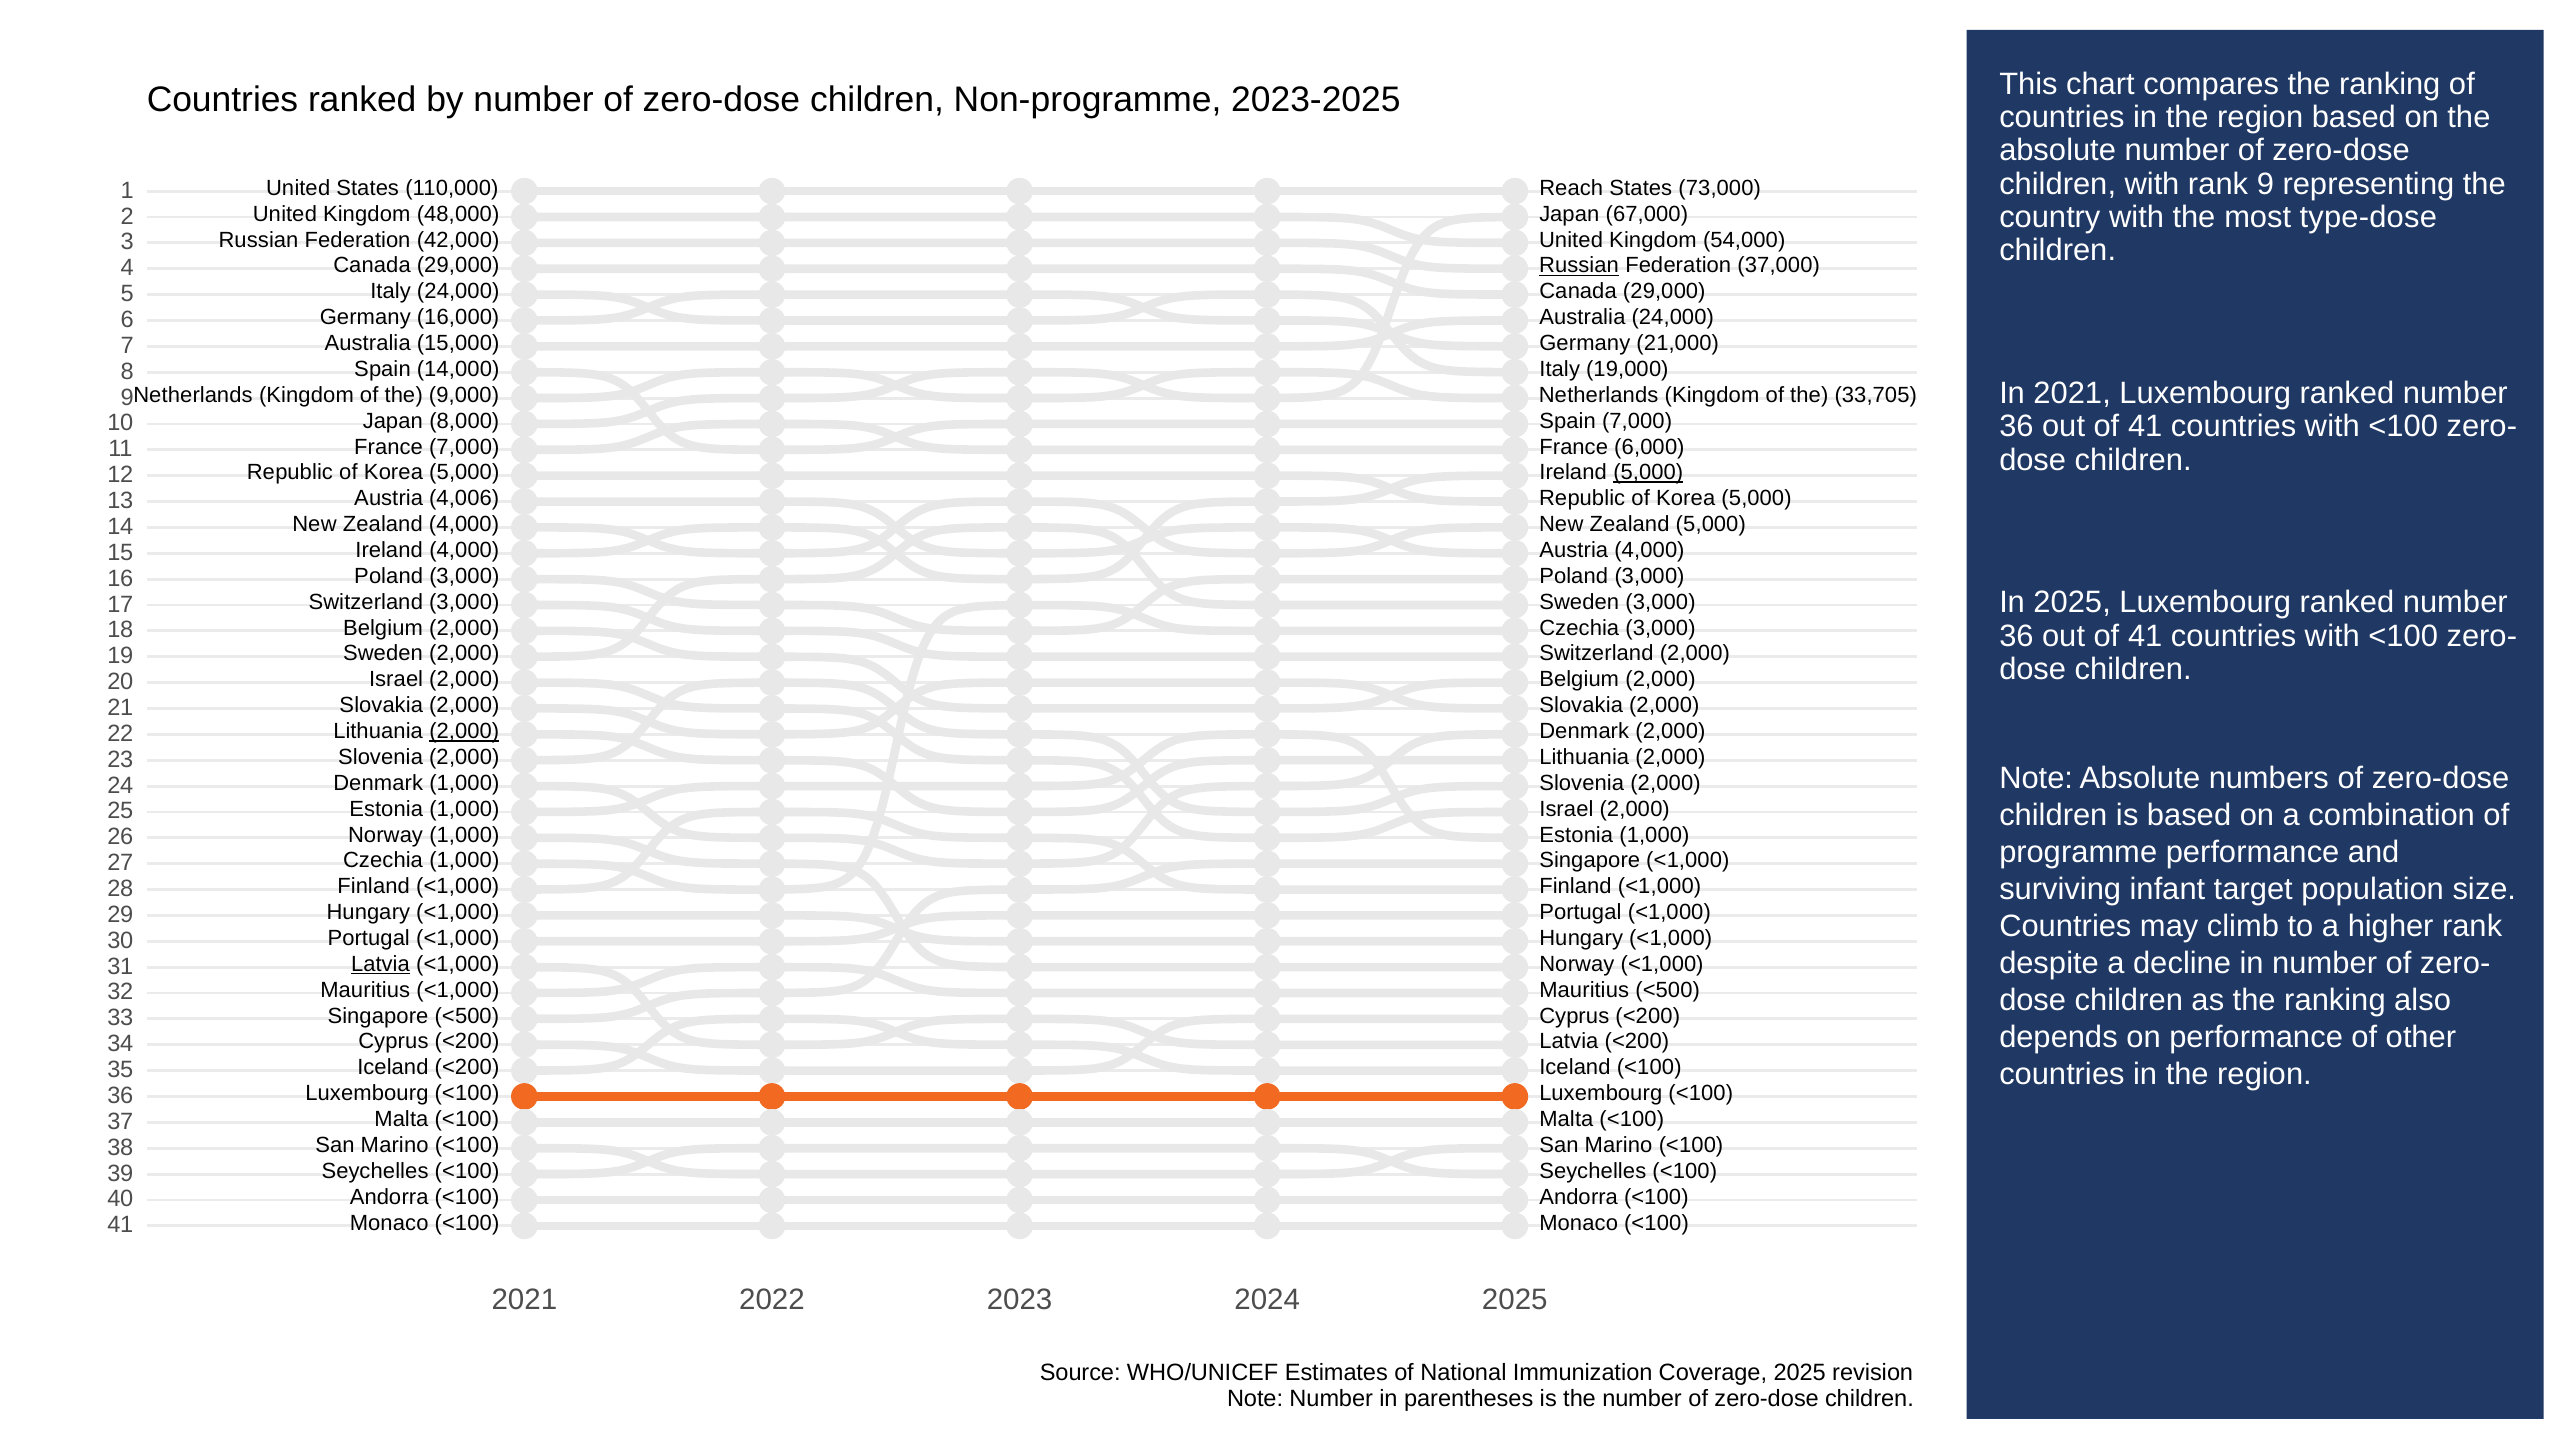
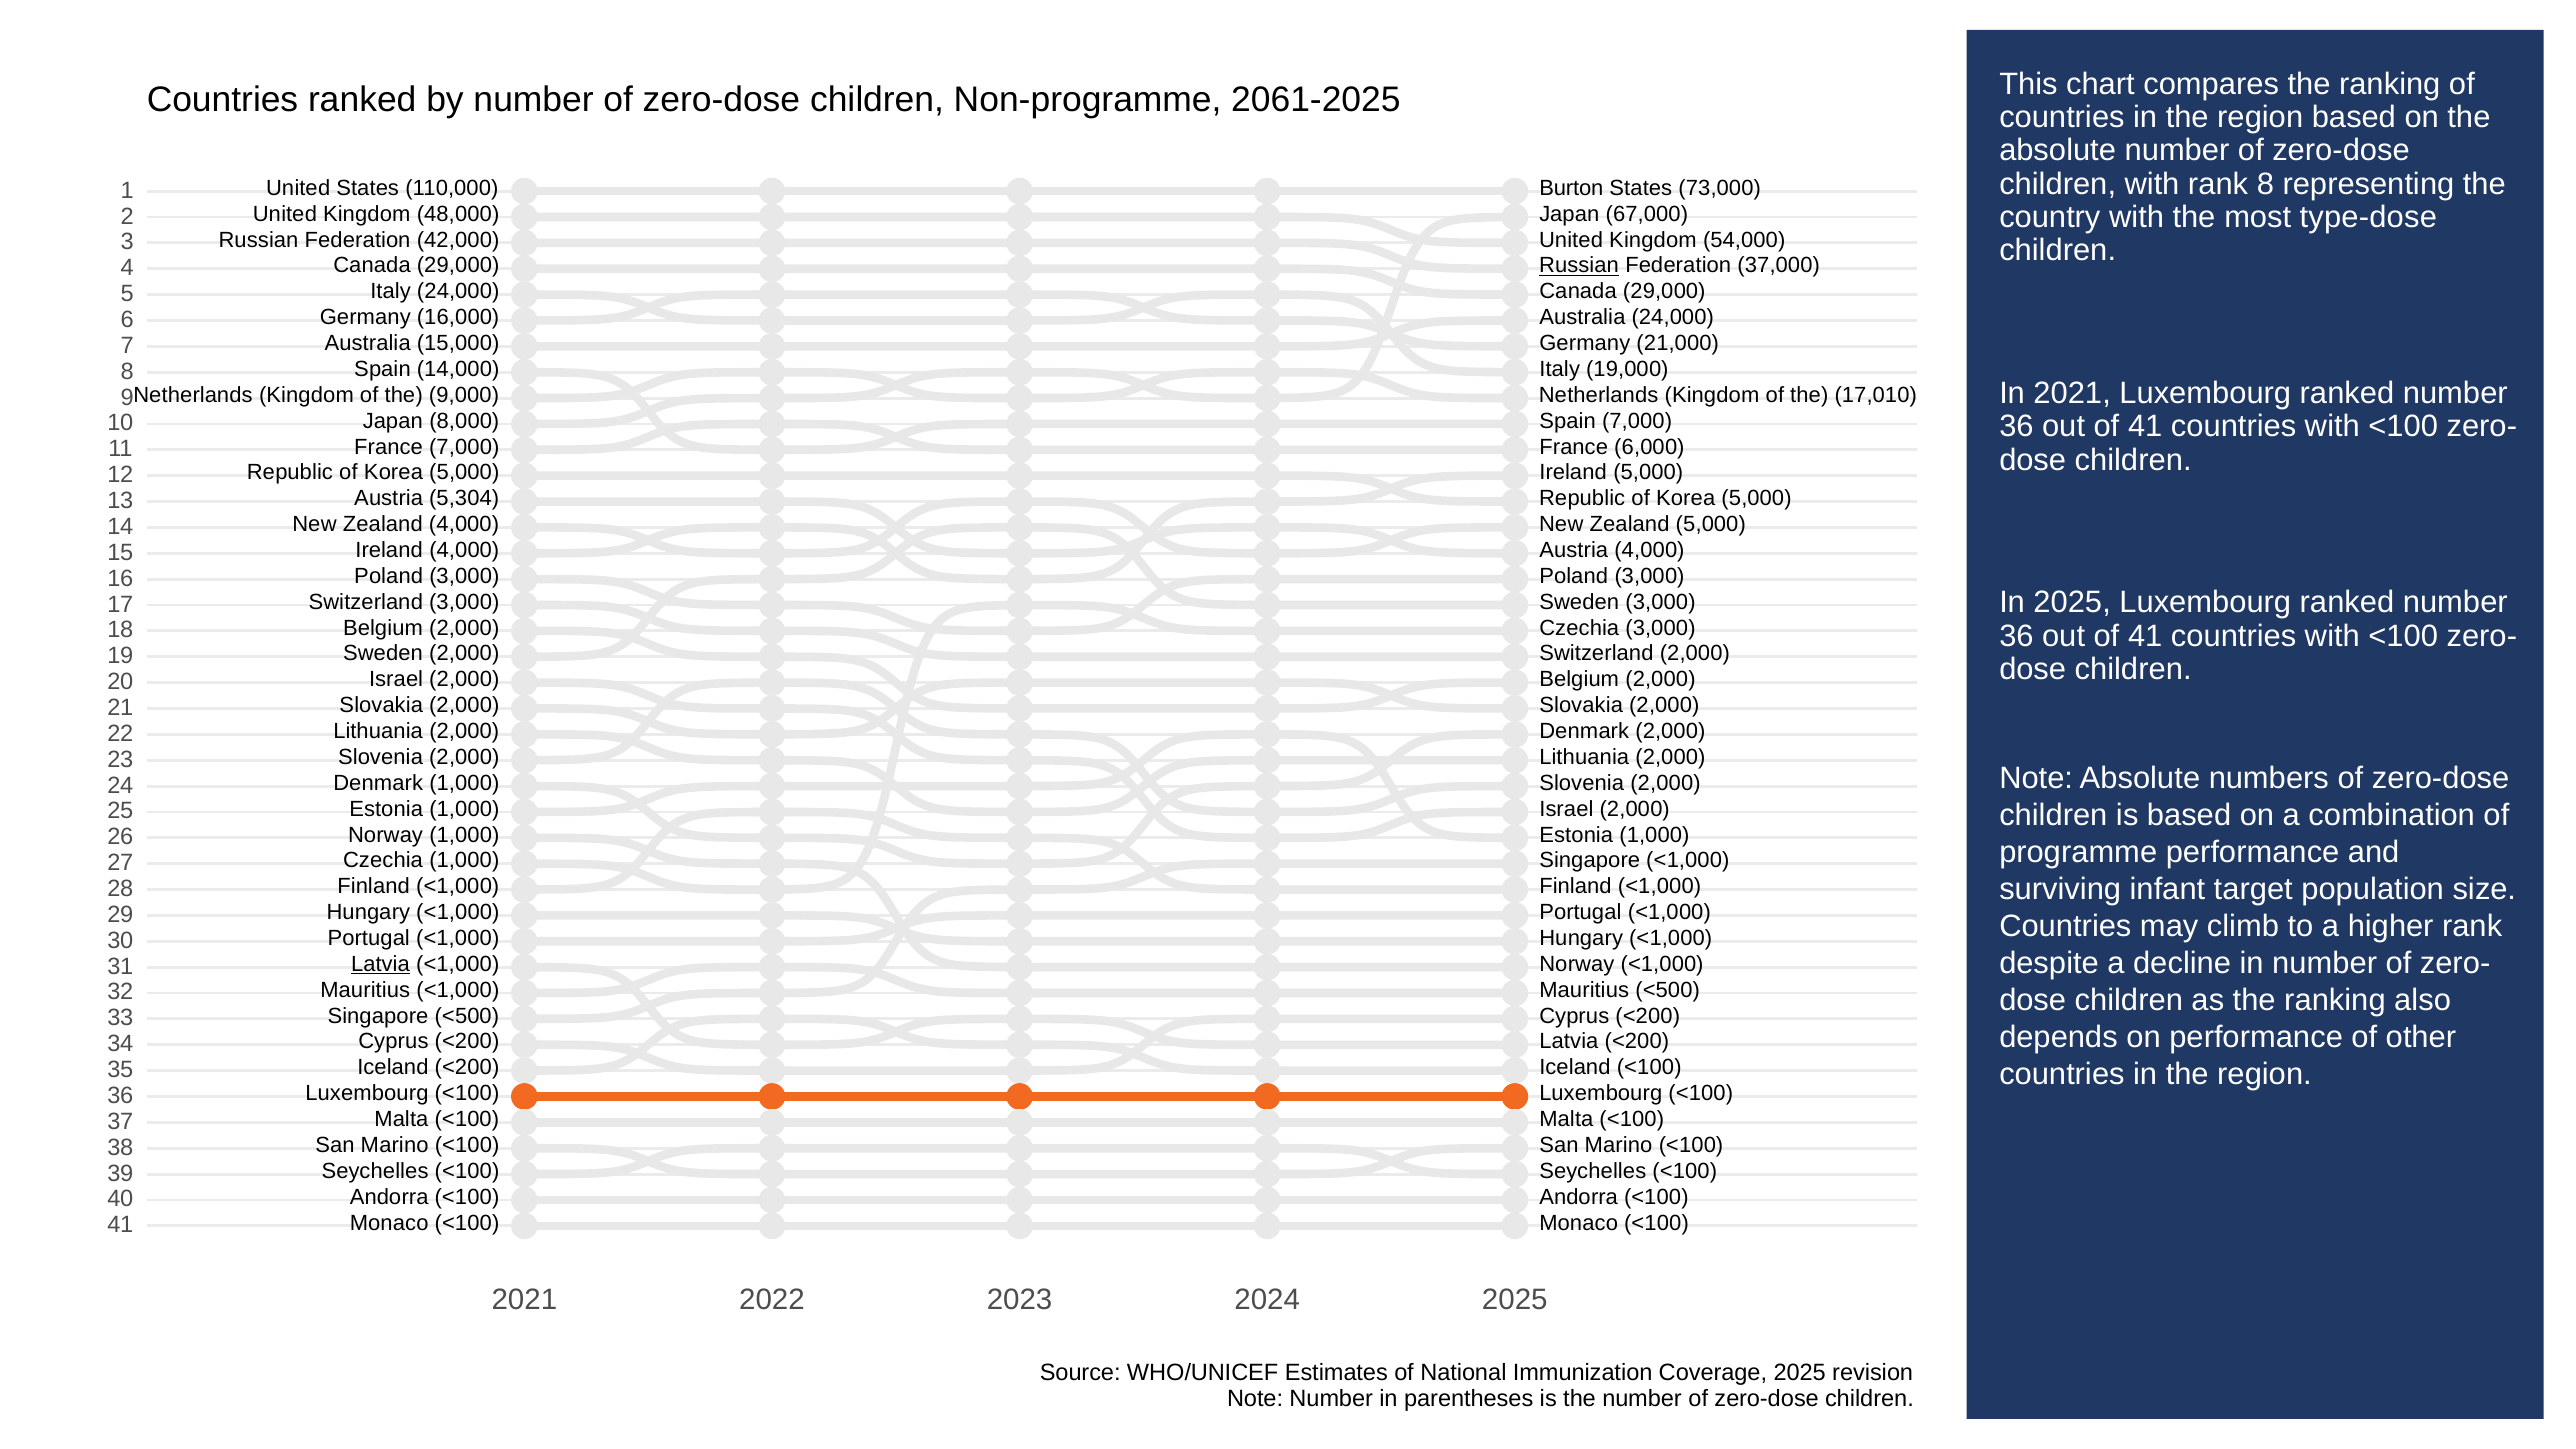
2023-2025: 2023-2025 -> 2061-2025 (1316, 100)
rank 9: 9 -> 8 (2265, 184)
Reach: Reach -> Burton (1571, 188)
33,705: 33,705 -> 17,010 (1876, 395)
5,000 underline: present -> none (1648, 473)
4,006: 4,006 -> 5,304 (464, 499)
2,000 underline: present -> none (464, 731)
